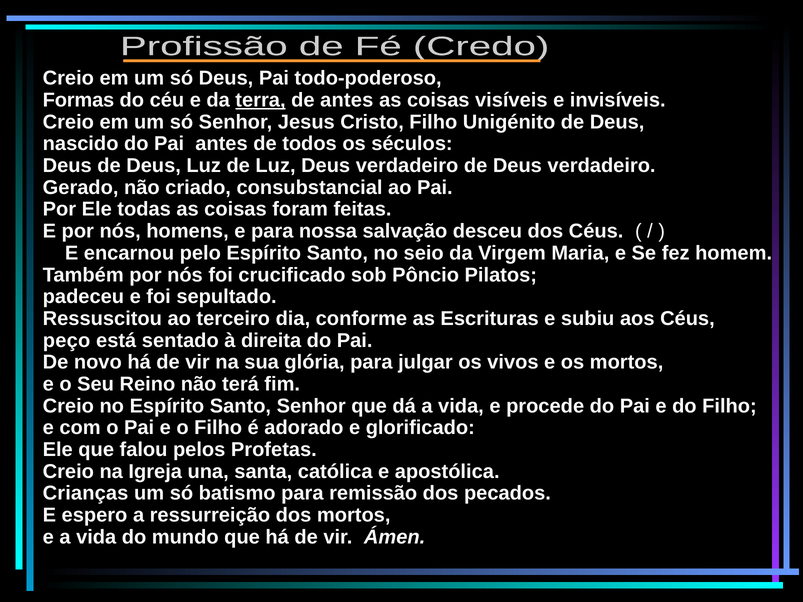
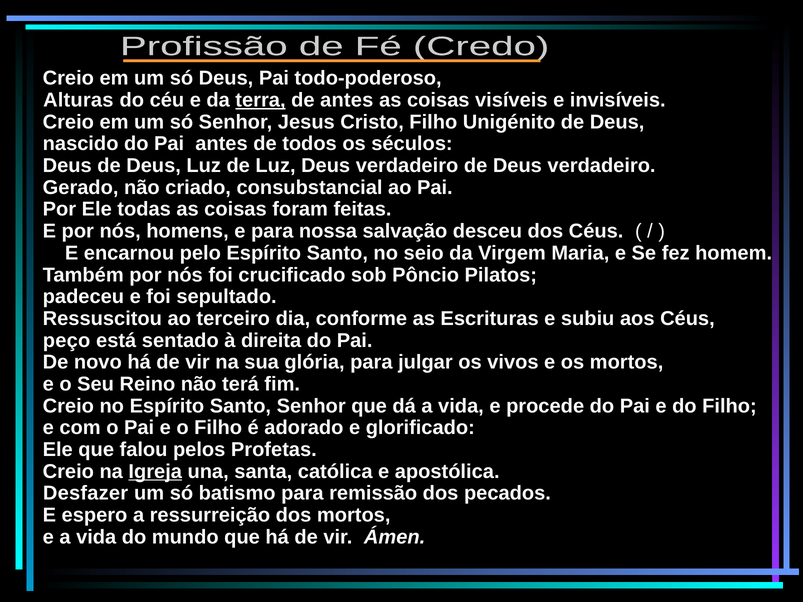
Formas: Formas -> Alturas (78, 100)
Igreja underline: none -> present (155, 472)
Crianças: Crianças -> Desfazer (86, 493)
